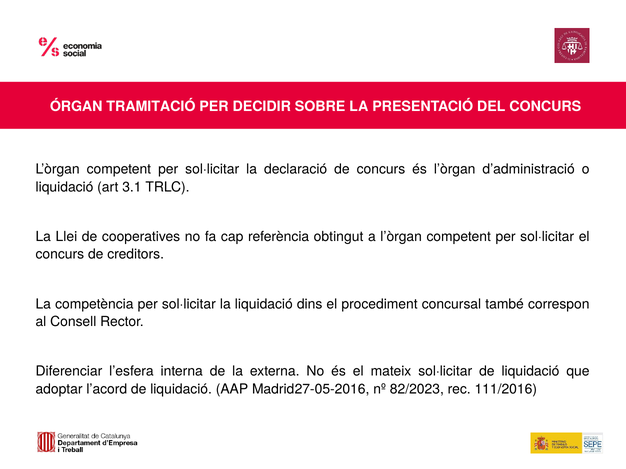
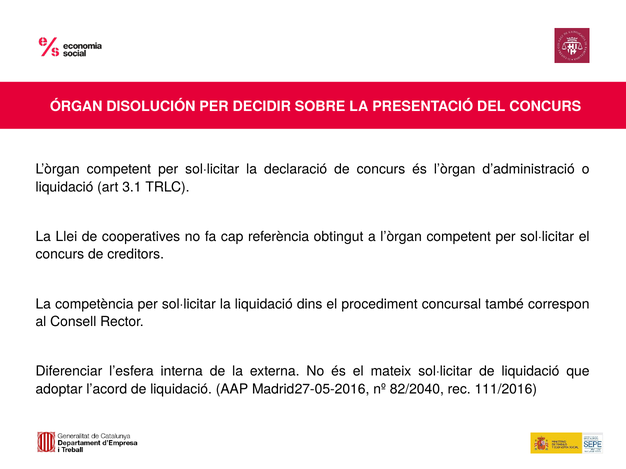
TRAMITACIÓ: TRAMITACIÓ -> DISOLUCIÓN (151, 106)
82/2023: 82/2023 -> 82/2040 (417, 390)
